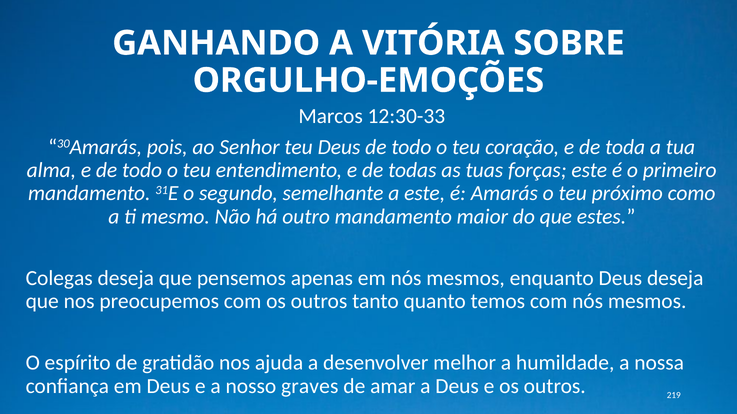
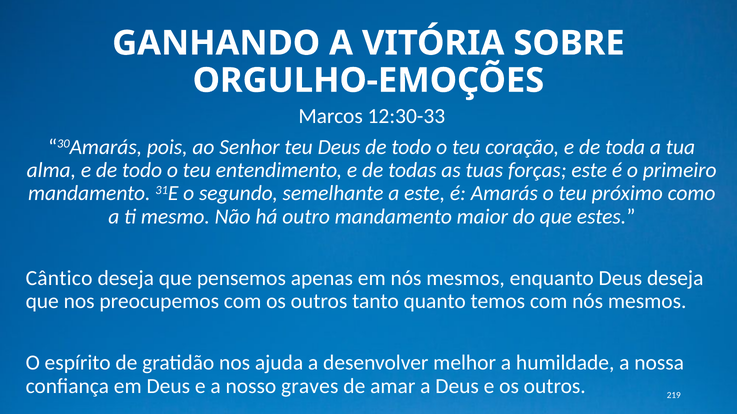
Colegas: Colegas -> Cântico (59, 279)
